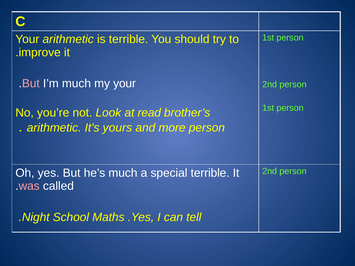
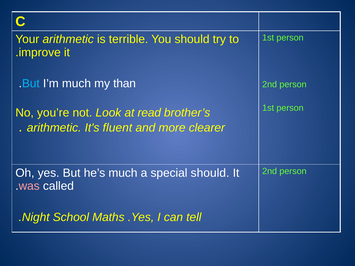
But colour: pink -> light blue (31, 84)
my your: your -> than (125, 84)
yours: yours -> fluent (117, 128)
more person: person -> clearer (207, 128)
special terrible: terrible -> should (210, 173)
